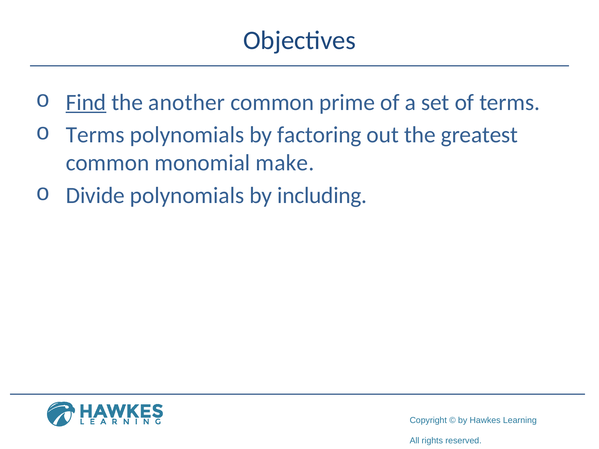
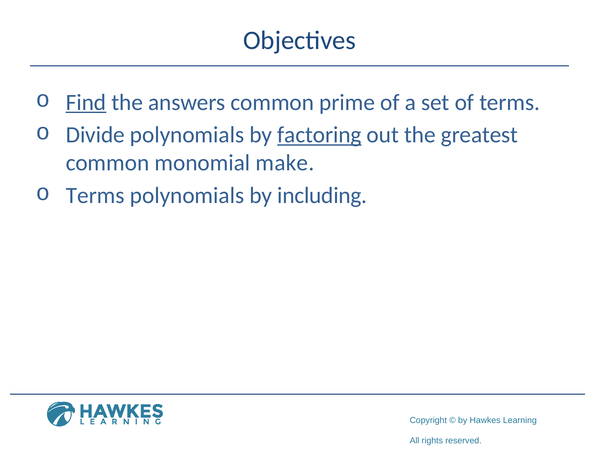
another: another -> answers (187, 102)
Terms: Terms -> Divide (95, 135)
factoring underline: none -> present (319, 135)
Divide: Divide -> Terms (95, 196)
